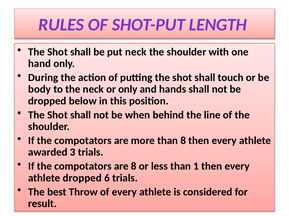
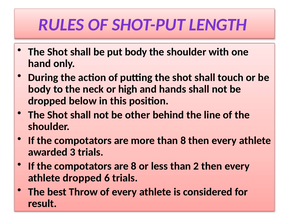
put neck: neck -> body (136, 52)
or only: only -> high (128, 90)
when: when -> other (138, 115)
1: 1 -> 2 (196, 167)
